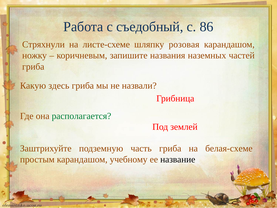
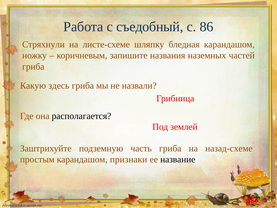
розовая: розовая -> бледная (184, 44)
располагается colour: green -> black (81, 116)
белая-схеме: белая-схеме -> назад-схеме (229, 148)
учебному: учебному -> признаки (129, 159)
